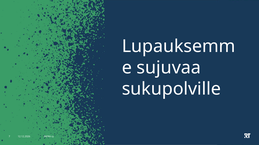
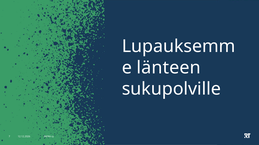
sujuvaa: sujuvaa -> länteen (169, 68)
